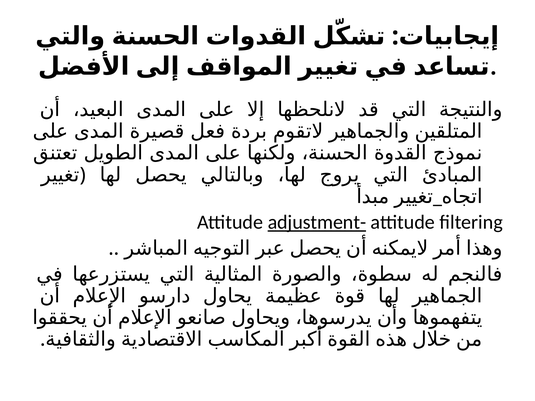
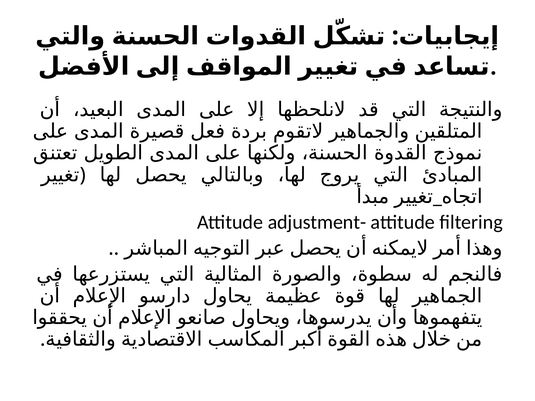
adjustment- underline: present -> none (317, 222)
